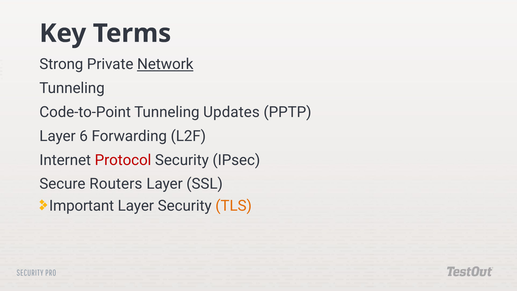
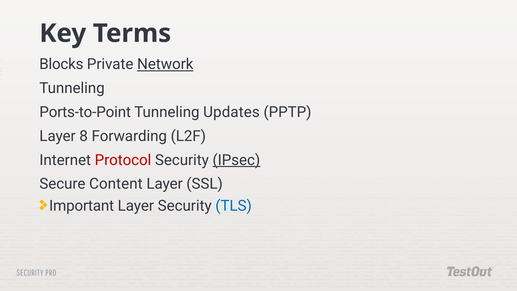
Strong: Strong -> Blocks (61, 64)
Code-to-Point: Code-to-Point -> Ports-to-Point (85, 112)
6: 6 -> 8 (84, 136)
IPsec underline: none -> present (236, 160)
Routers: Routers -> Content (116, 184)
TLS colour: orange -> blue (234, 206)
